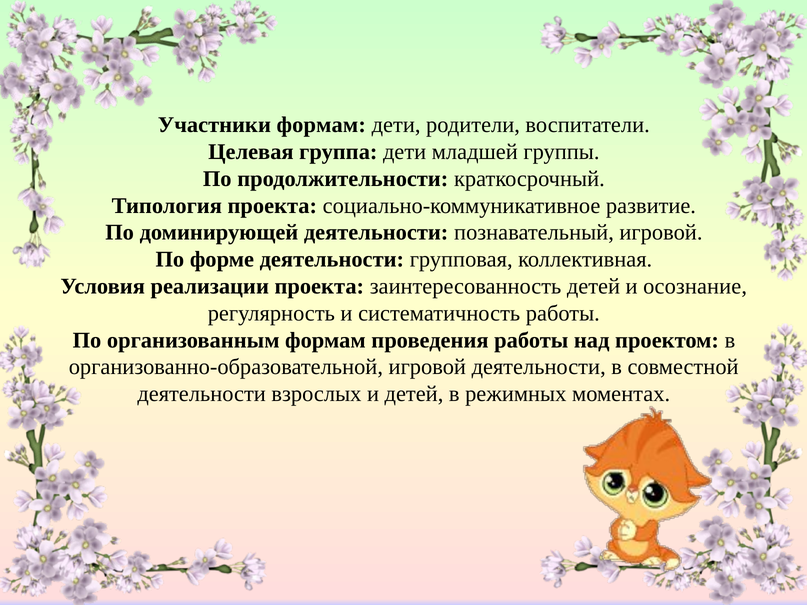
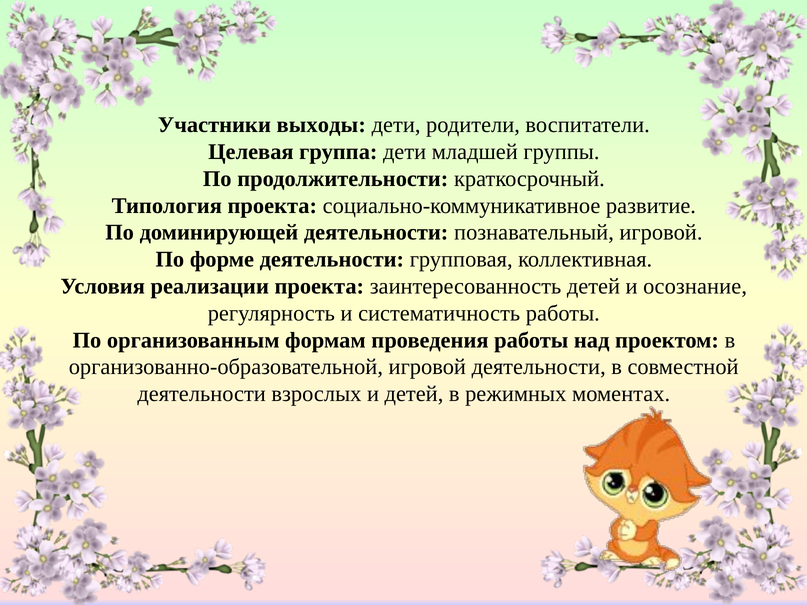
Участники формам: формам -> выходы (321, 125)
